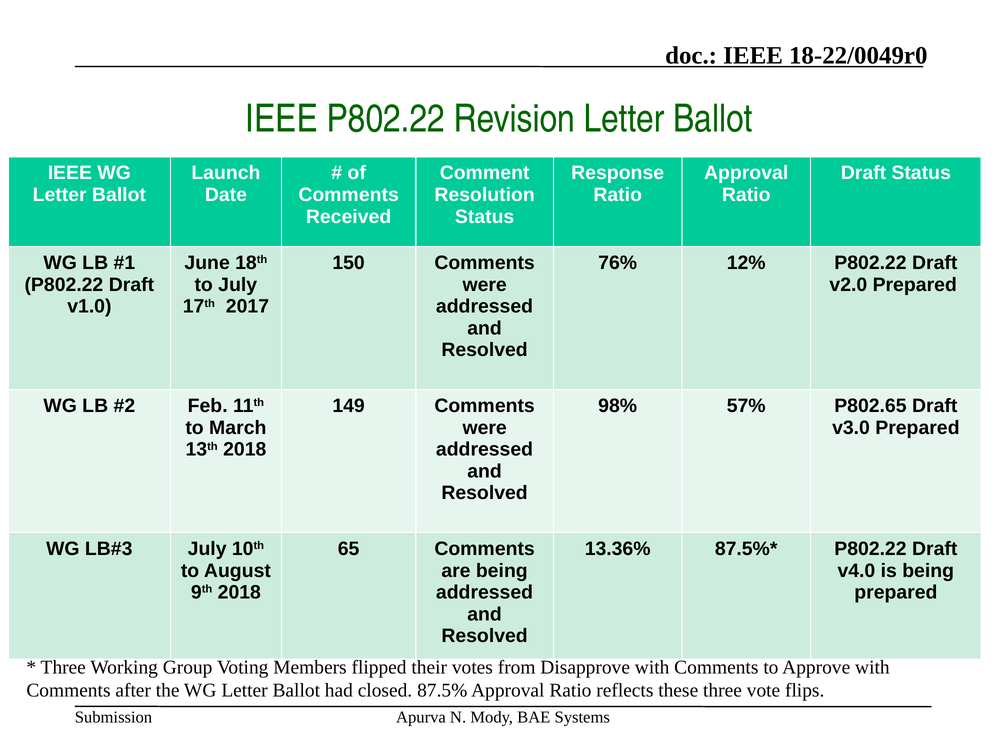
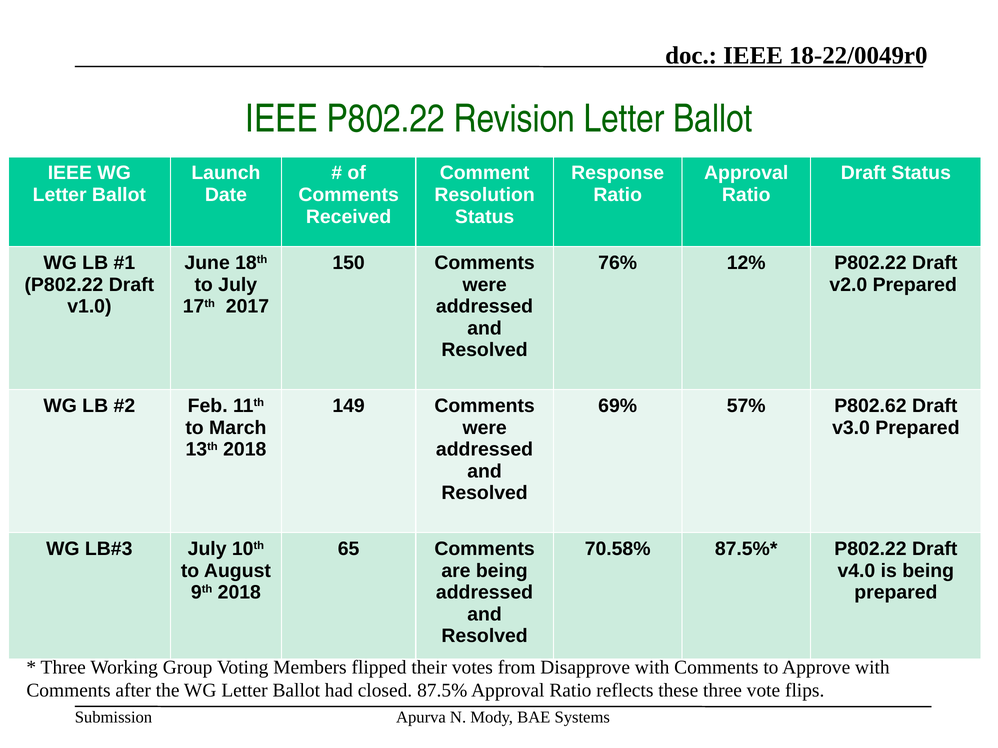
98%: 98% -> 69% (618, 406)
P802.65: P802.65 -> P802.62 (870, 406)
13.36%: 13.36% -> 70.58% (618, 549)
